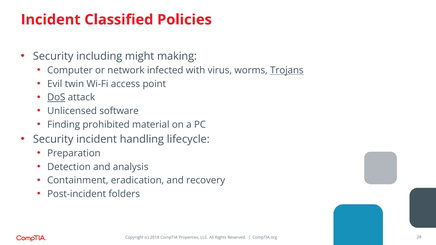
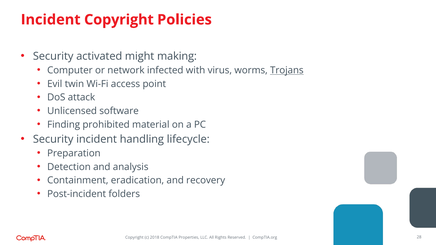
Incident Classified: Classified -> Copyright (119, 20)
including: including -> activated (99, 56)
DoS underline: present -> none (56, 98)
